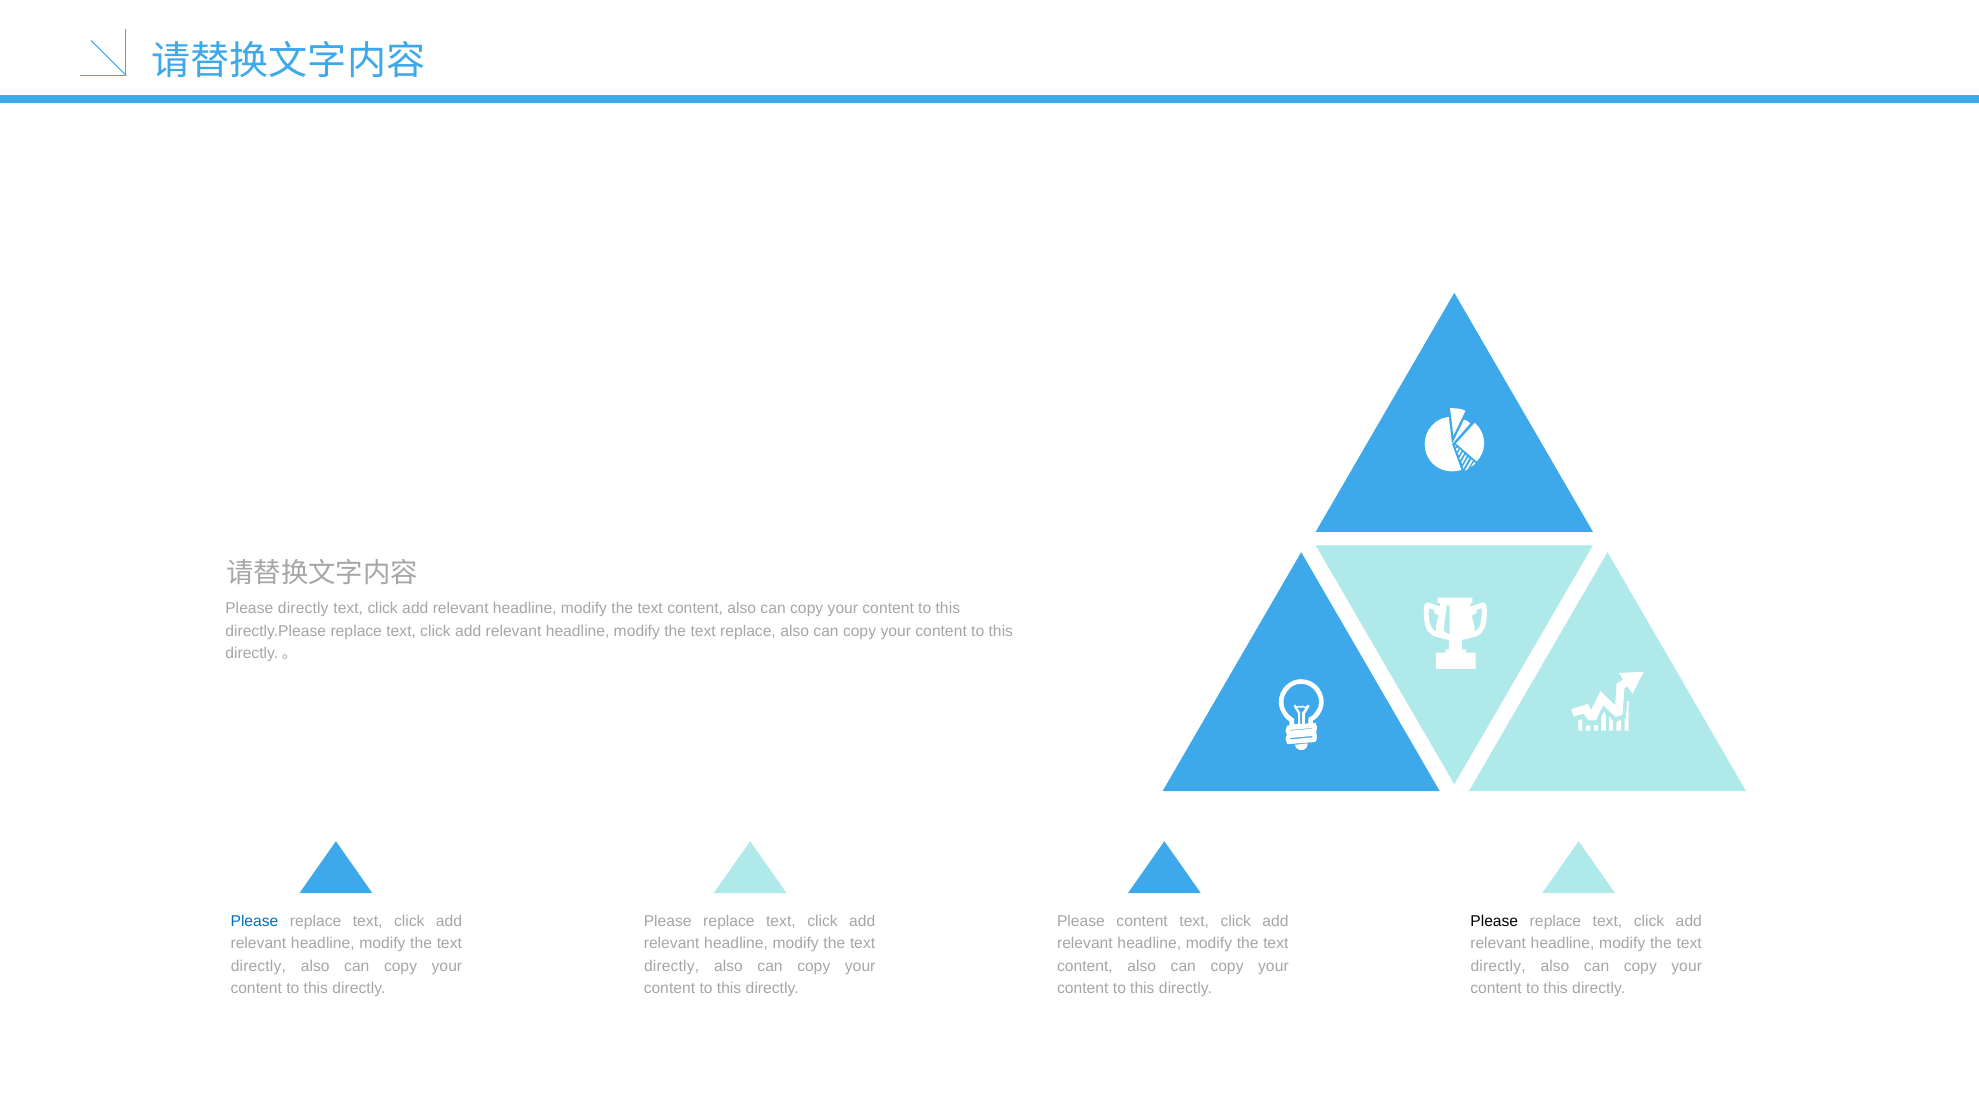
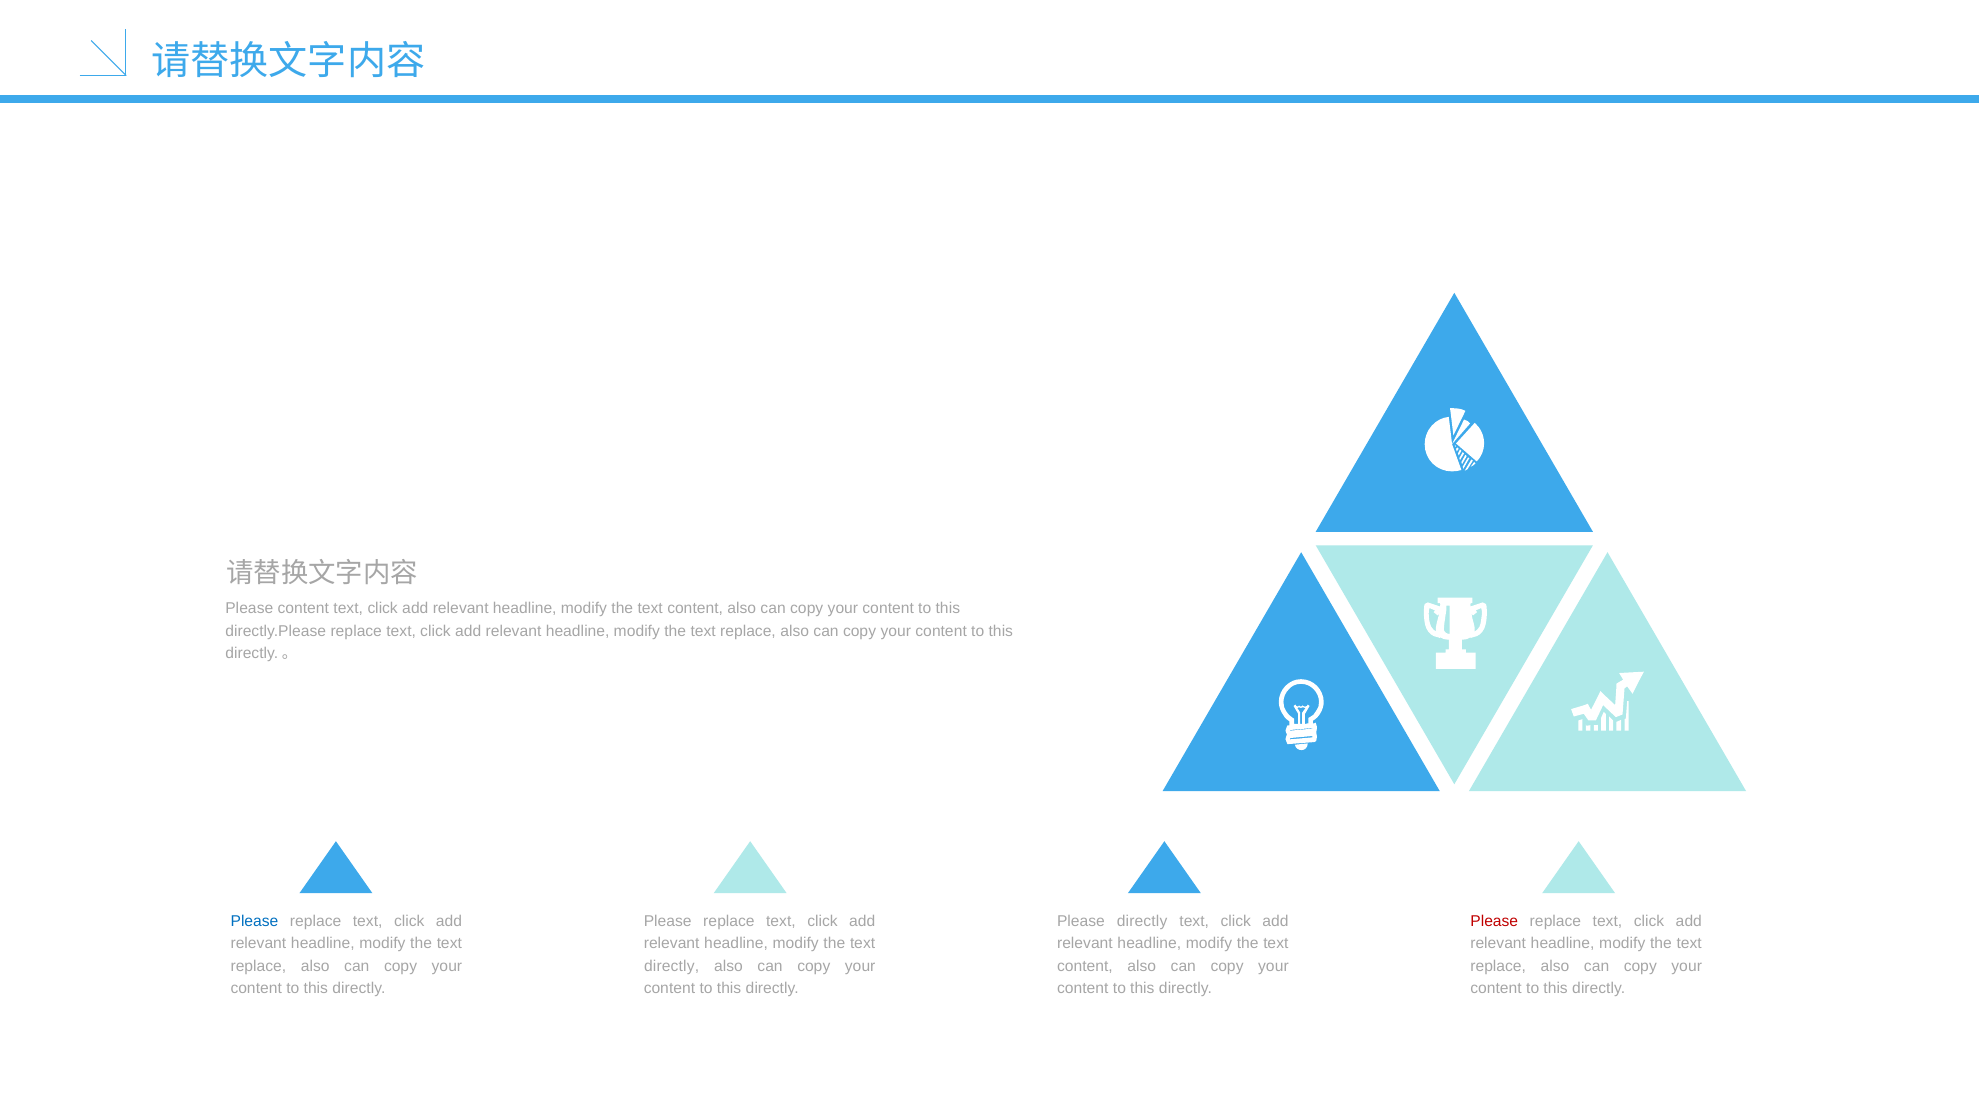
Please directly: directly -> content (303, 609)
Please content: content -> directly (1142, 921)
Please colour: black -> red (1494, 921)
directly: directly -> replace (258, 966)
directly: directly -> replace (1498, 966)
